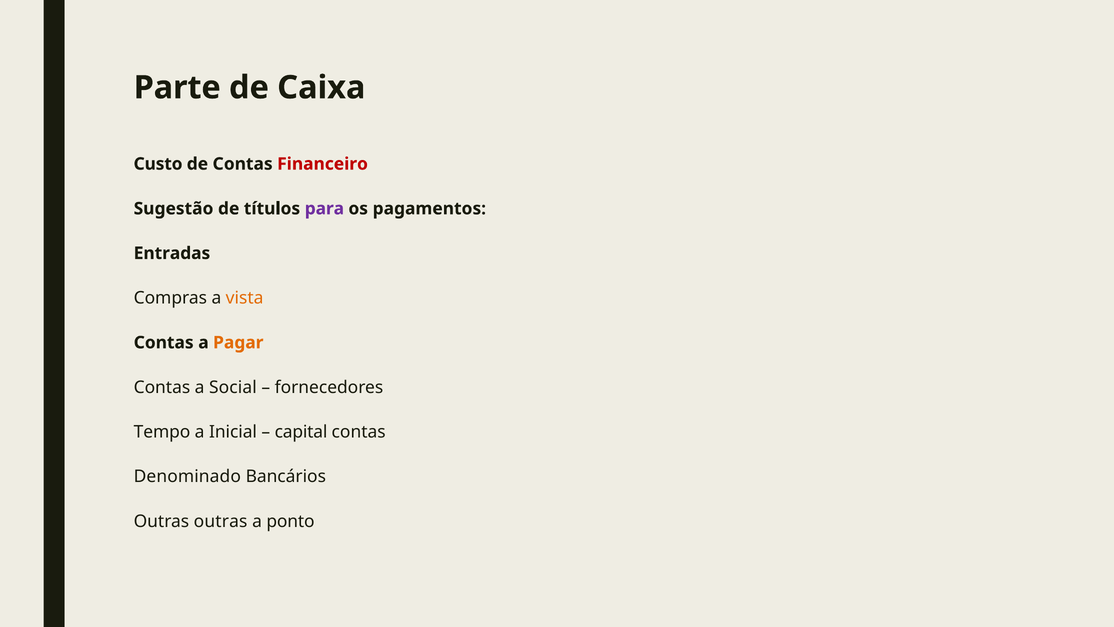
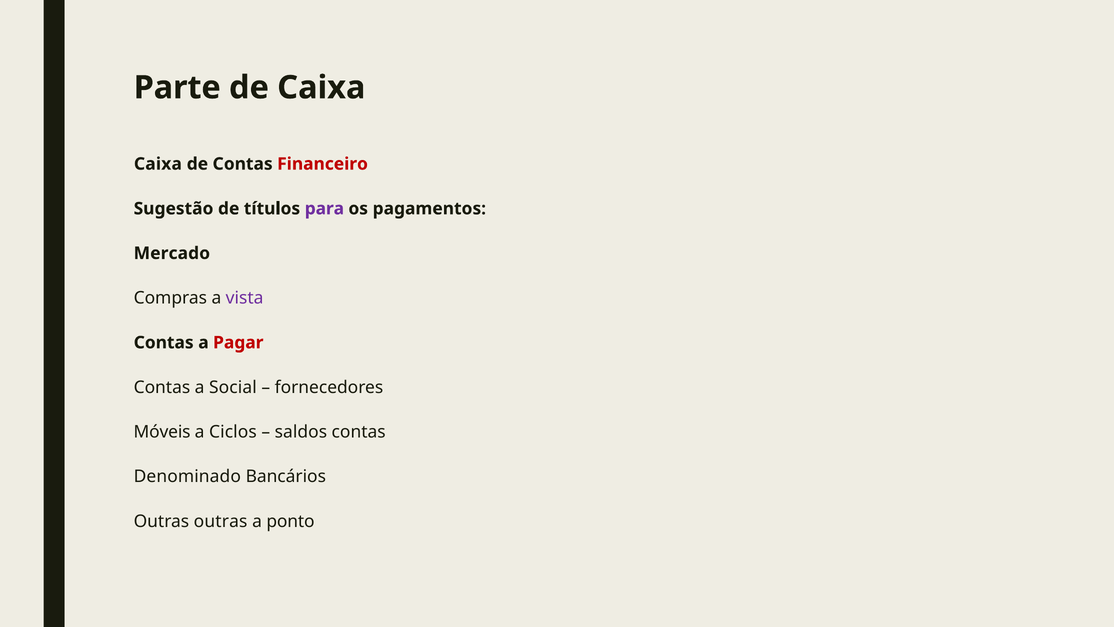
Custo: Custo -> Caixa (158, 164)
Entradas: Entradas -> Mercado (172, 253)
vista colour: orange -> purple (245, 298)
Pagar colour: orange -> red (238, 342)
Tempo: Tempo -> Móveis (162, 432)
Inicial: Inicial -> Ciclos (233, 432)
capital: capital -> saldos (301, 432)
